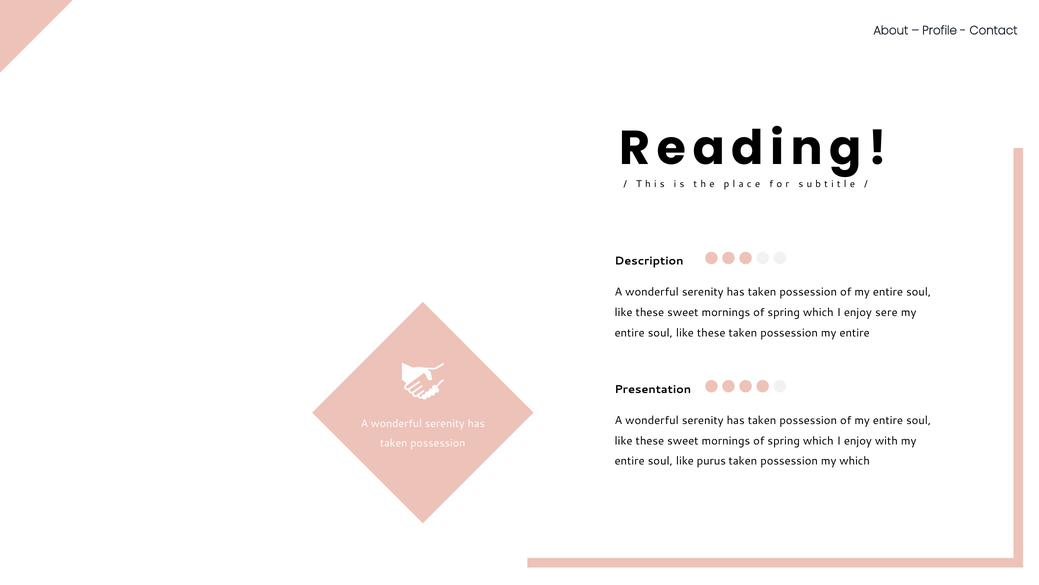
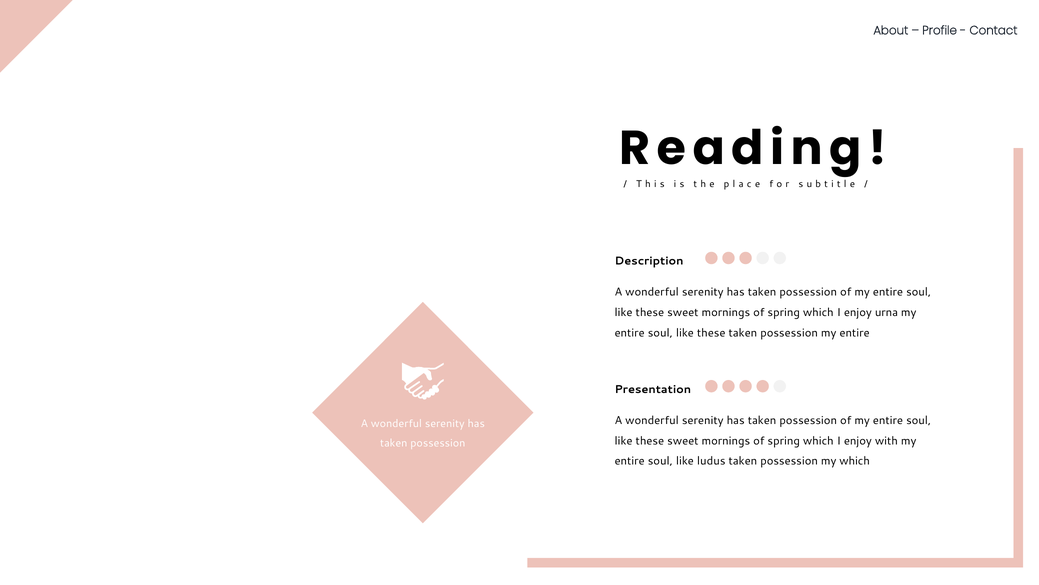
sere: sere -> urna (886, 312)
purus: purus -> ludus (711, 461)
